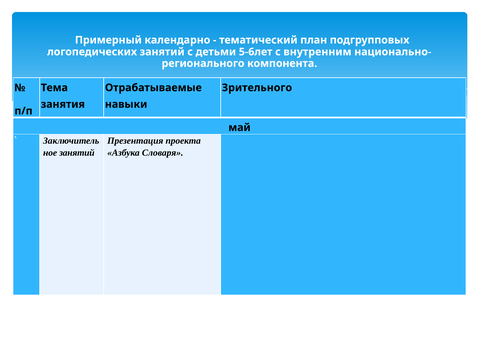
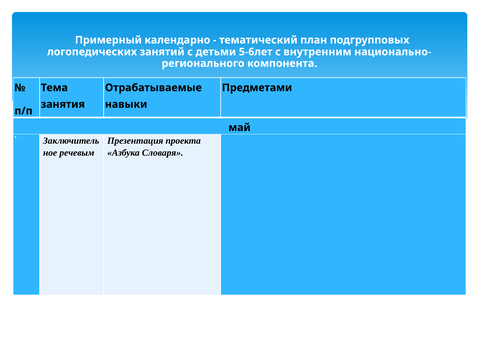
Зрительного: Зрительного -> Предметами (257, 88)
занятий: занятий -> речевым (77, 153)
